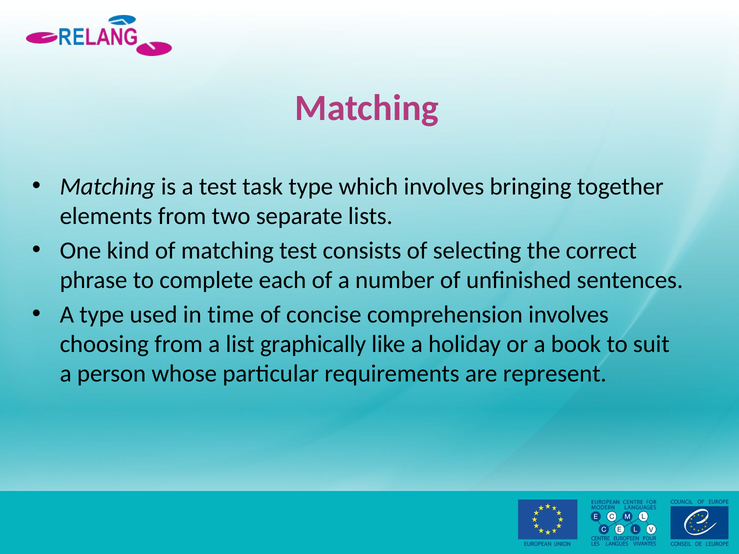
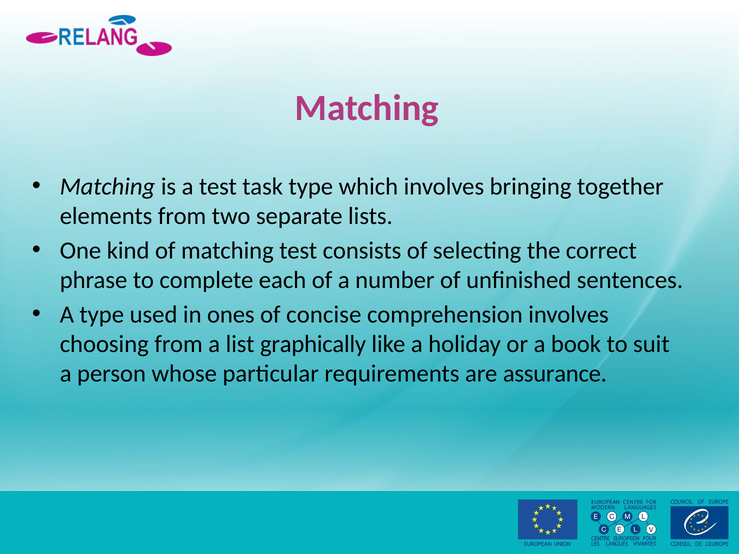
time: time -> ones (231, 315)
represent: represent -> assurance (555, 374)
